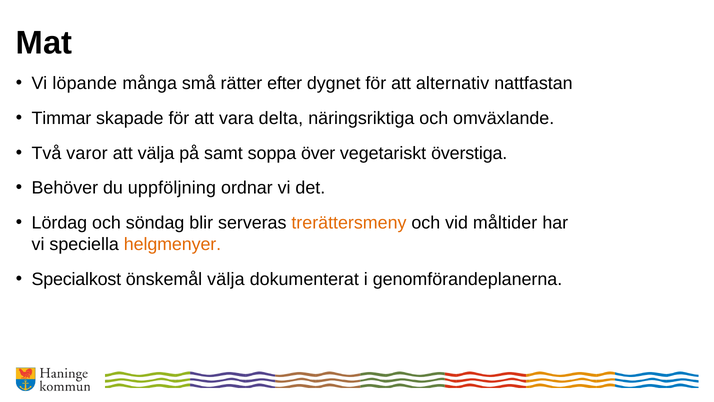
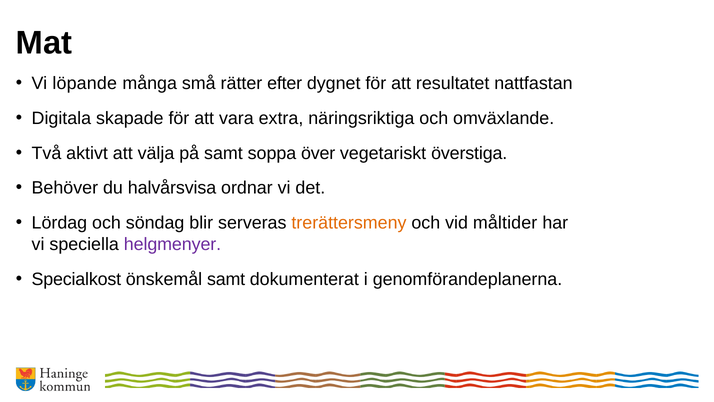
alternativ: alternativ -> resultatet (453, 83)
Timmar: Timmar -> Digitala (61, 118)
delta: delta -> extra (281, 118)
varor: varor -> aktivt (87, 153)
uppföljning: uppföljning -> halvårsvisa (172, 188)
helgmenyer colour: orange -> purple (172, 244)
önskemål välja: välja -> samt (226, 279)
